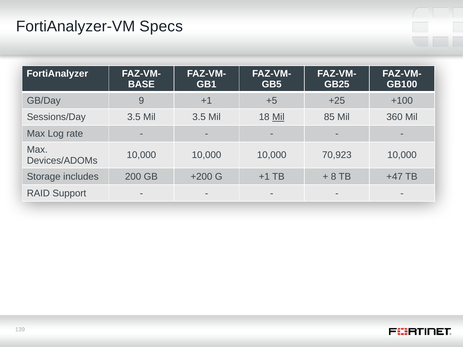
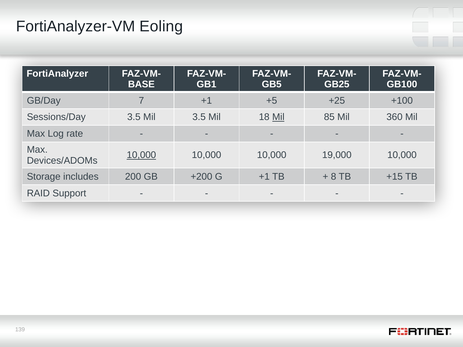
Specs: Specs -> Eoling (161, 27)
9: 9 -> 7 (141, 101)
10,000 underline: none -> present (141, 155)
70,923: 70,923 -> 19,000 (337, 155)
+47: +47 -> +15 (395, 177)
